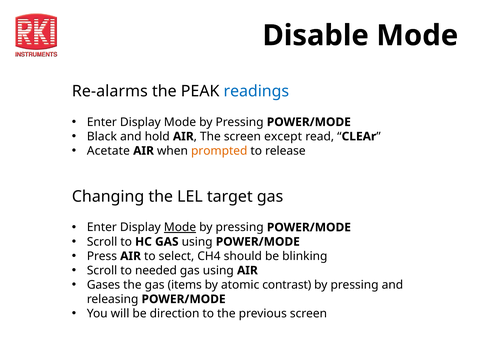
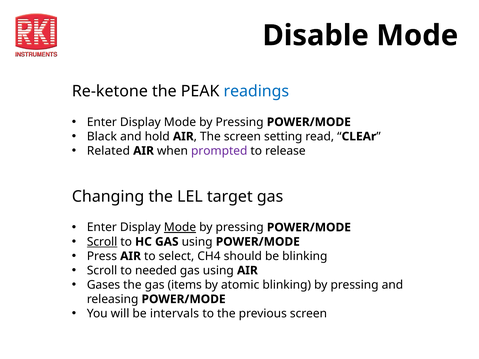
Re-alarms: Re-alarms -> Re-ketone (110, 91)
except: except -> setting (283, 137)
Acetate: Acetate -> Related (108, 151)
prompted colour: orange -> purple (219, 151)
Scroll underline: none -> present (102, 242)
atomic contrast: contrast -> blinking (287, 285)
direction: direction -> intervals (174, 314)
